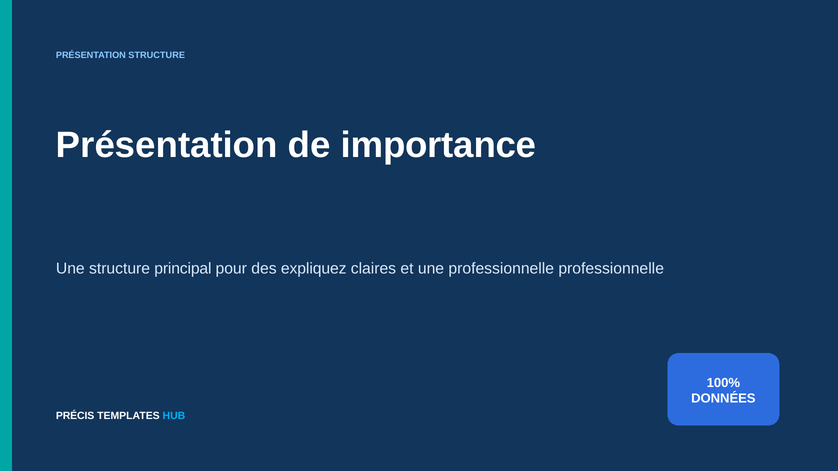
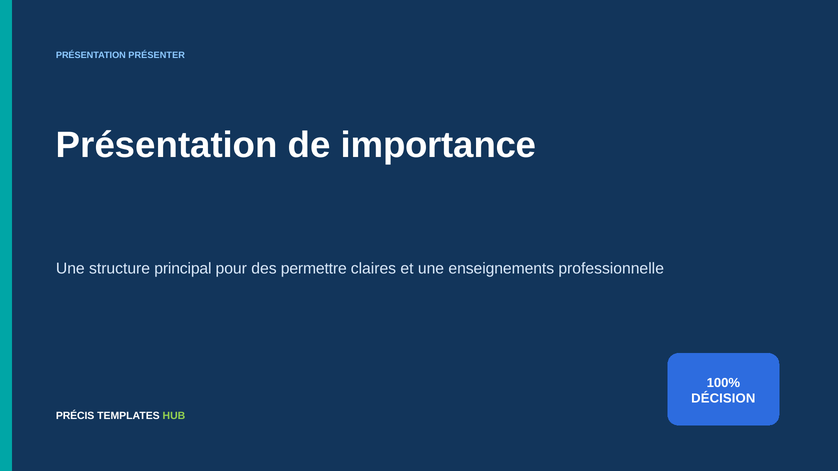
PRÉSENTATION STRUCTURE: STRUCTURE -> PRÉSENTER (157, 55)
expliquez: expliquez -> permettre (314, 269)
une professionnelle: professionnelle -> enseignements (501, 269)
DONNÉES: DONNÉES -> DÉCISION (723, 399)
HUB colour: light blue -> light green (174, 416)
